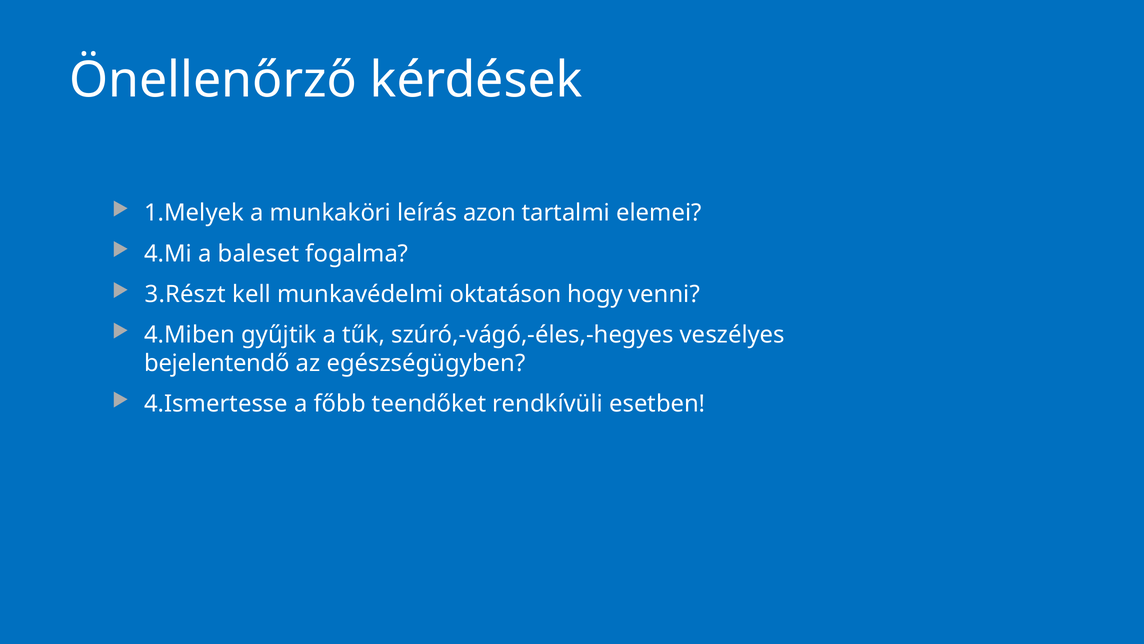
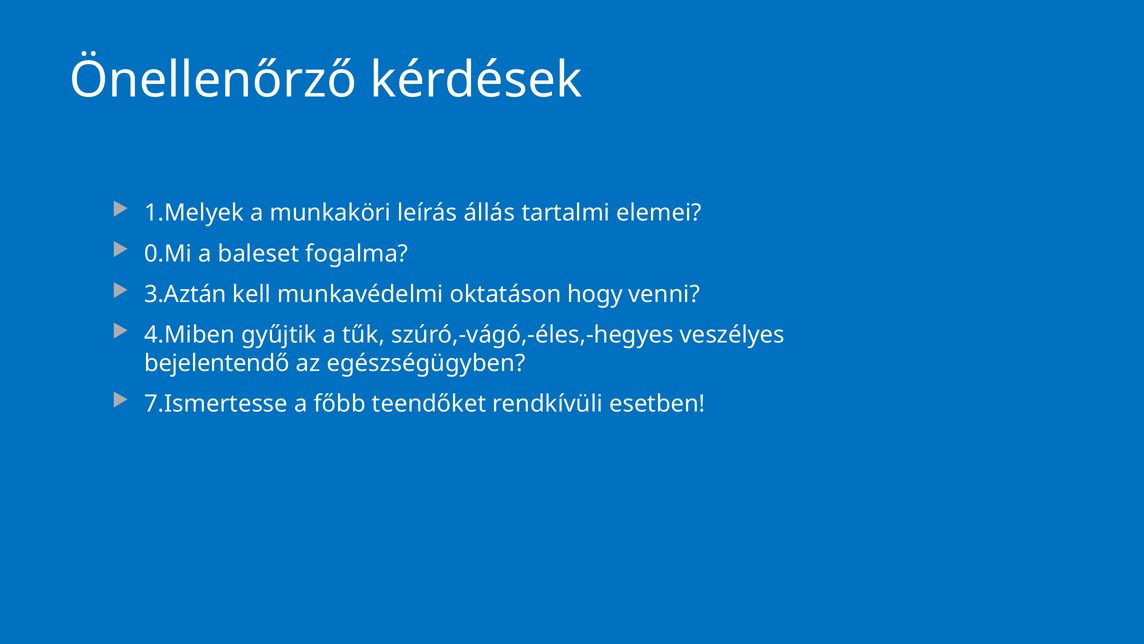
azon: azon -> állás (489, 213)
4.Mi: 4.Mi -> 0.Mi (168, 253)
3.Részt: 3.Részt -> 3.Aztán (185, 294)
4.Ismertesse: 4.Ismertesse -> 7.Ismertesse (216, 404)
